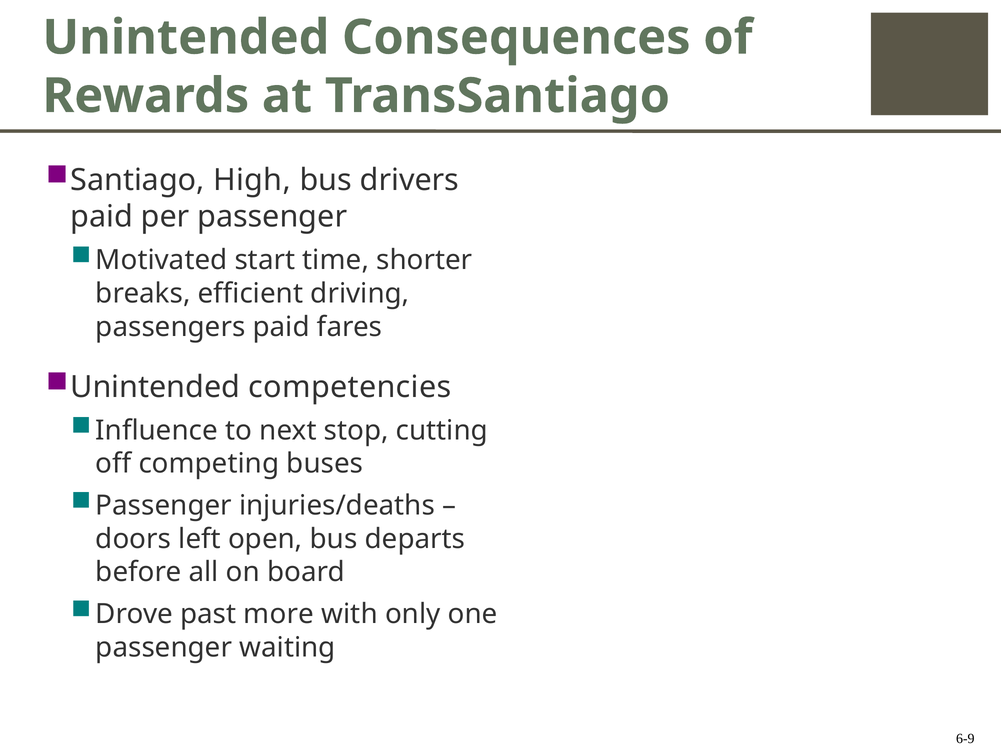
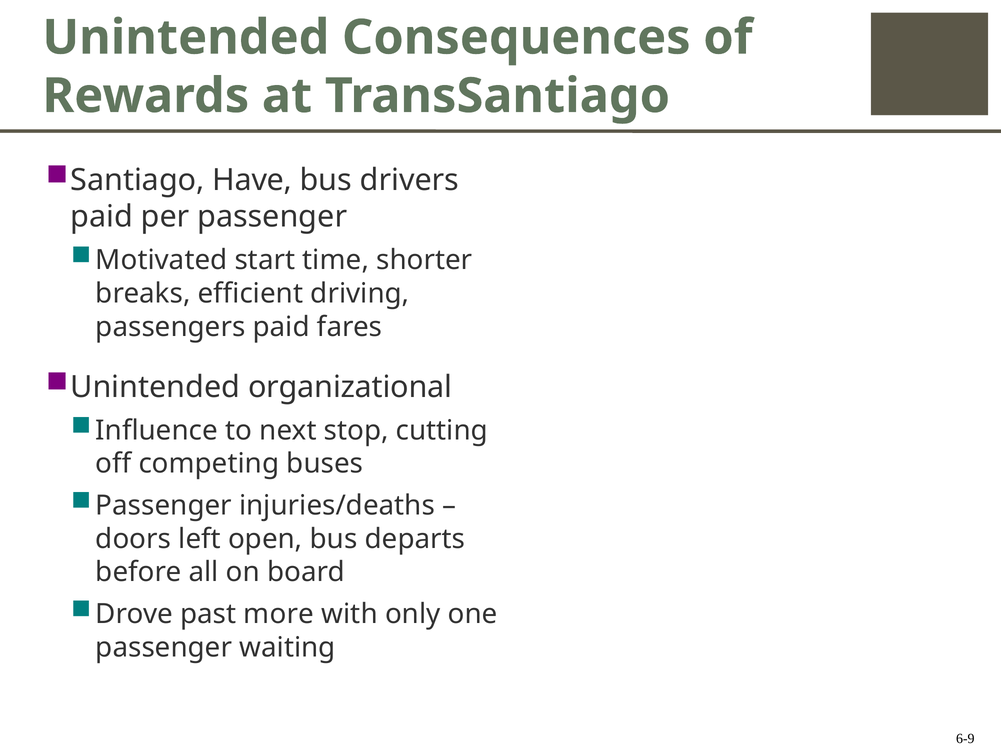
High: High -> Have (252, 180)
competencies: competencies -> organizational (350, 387)
